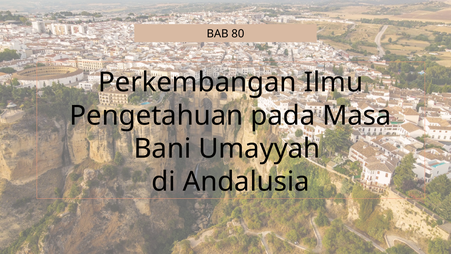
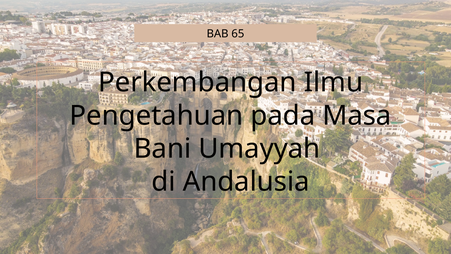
80: 80 -> 65 (238, 34)
